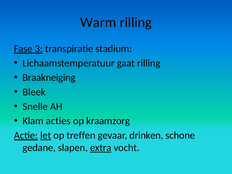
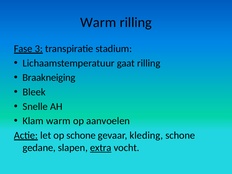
Klam acties: acties -> warm (58, 121)
kraamzorg: kraamzorg -> aanvoelen (108, 121)
let underline: present -> none (46, 135)
op treffen: treffen -> schone (81, 135)
drinken: drinken -> kleding (146, 135)
